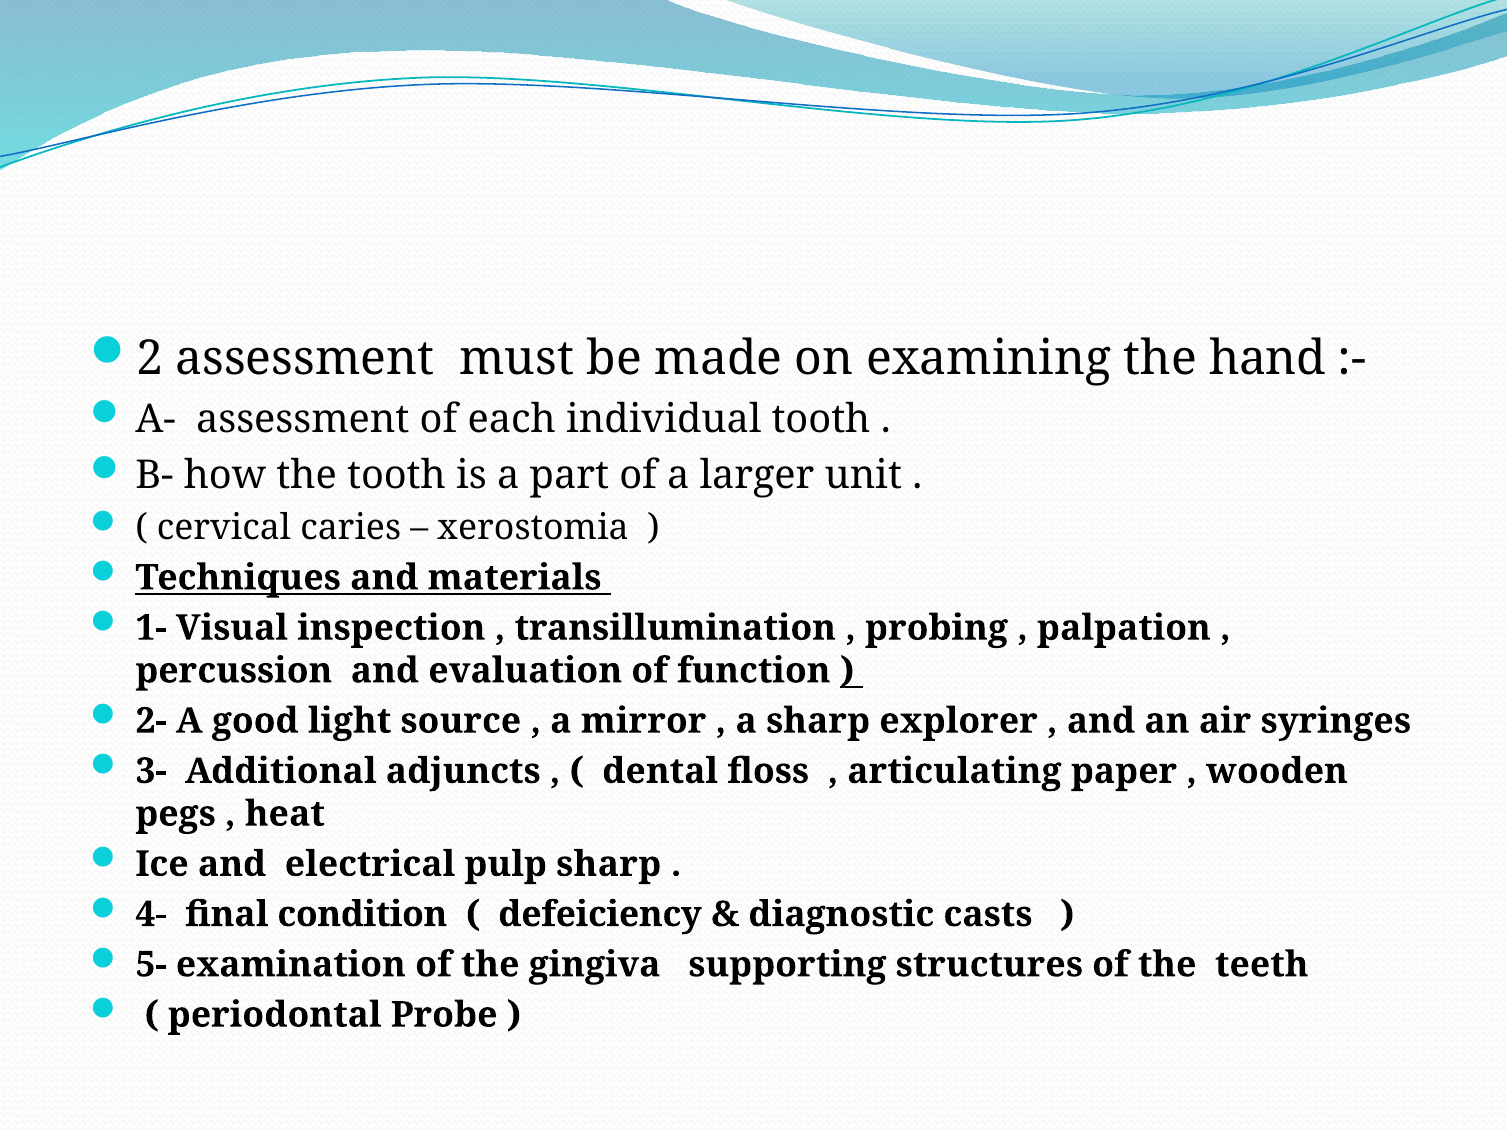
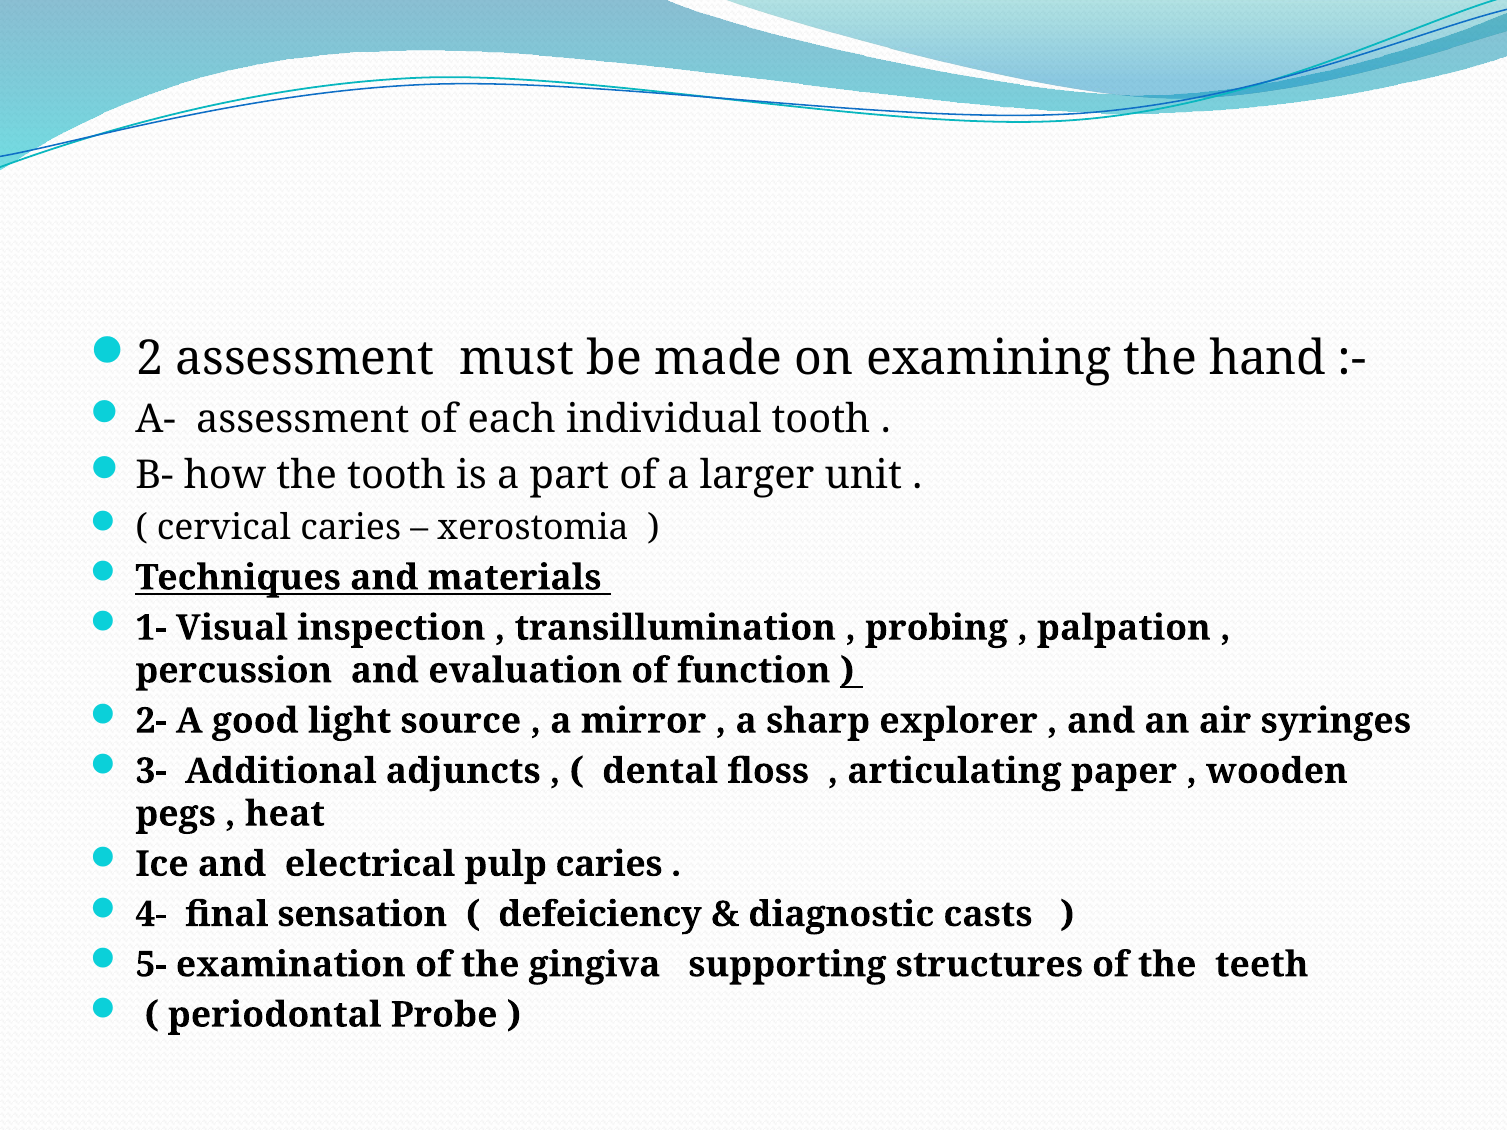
pulp sharp: sharp -> caries (609, 864)
condition: condition -> sensation (362, 915)
